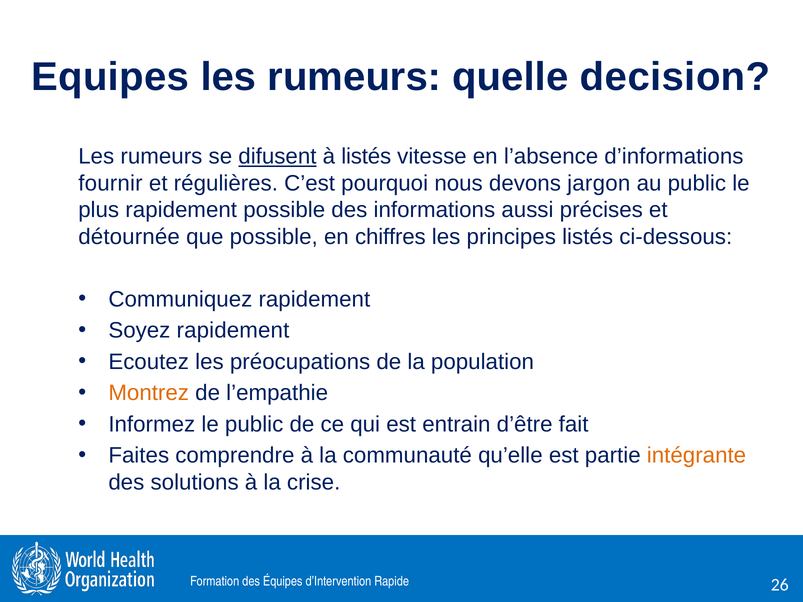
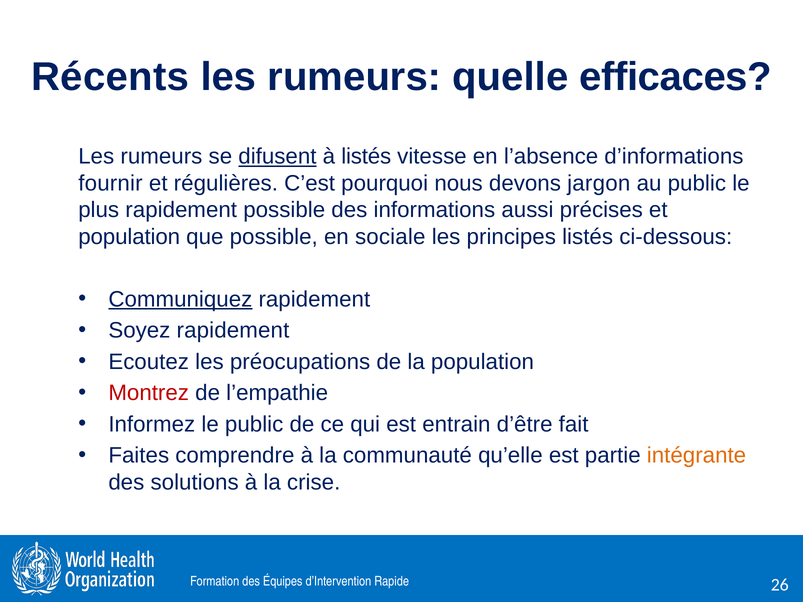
Equipes: Equipes -> Récents (110, 77)
decision: decision -> efficaces (675, 77)
détournée: détournée -> population (129, 237)
chiffres: chiffres -> sociale (390, 237)
Communiquez underline: none -> present (180, 299)
Montrez colour: orange -> red (149, 393)
